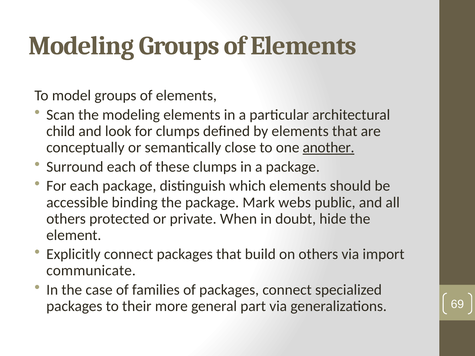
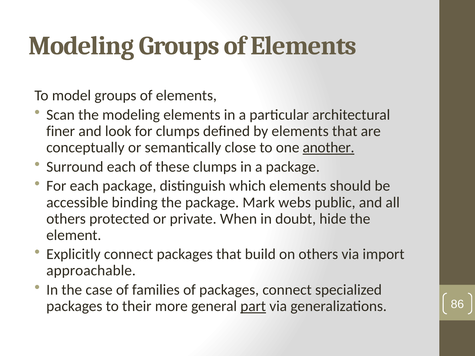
child: child -> finer (61, 131)
communicate: communicate -> approachable (91, 271)
part underline: none -> present (253, 306)
69: 69 -> 86 (457, 305)
